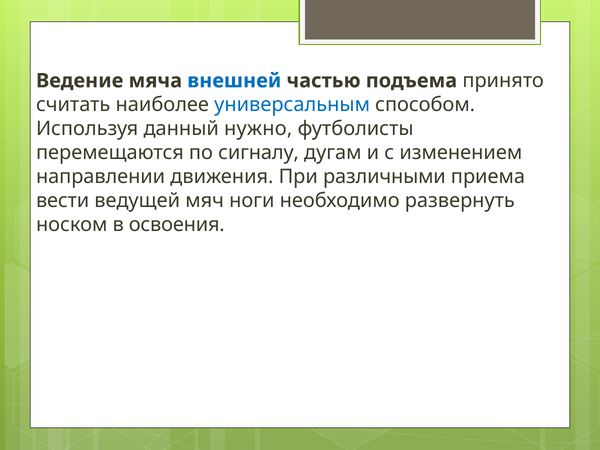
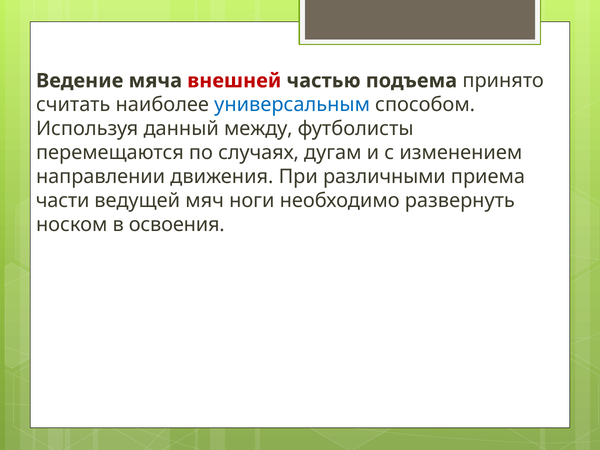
внешней colour: blue -> red (234, 81)
нужно: нужно -> между (258, 129)
сигналу: сигналу -> случаях (259, 153)
вести: вести -> части (63, 201)
